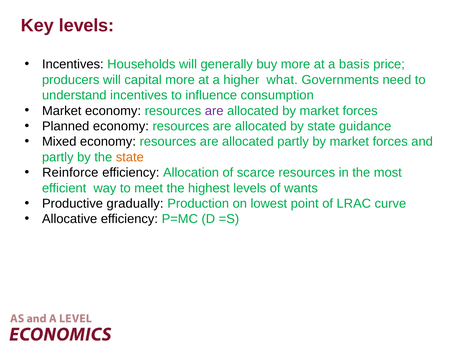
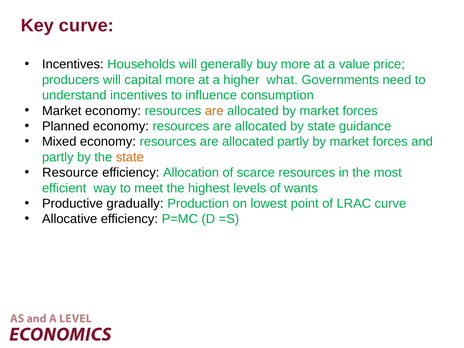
Key levels: levels -> curve (86, 26)
basis: basis -> value (354, 64)
are colour: purple -> orange (214, 111)
Reinforce: Reinforce -> Resource (70, 173)
